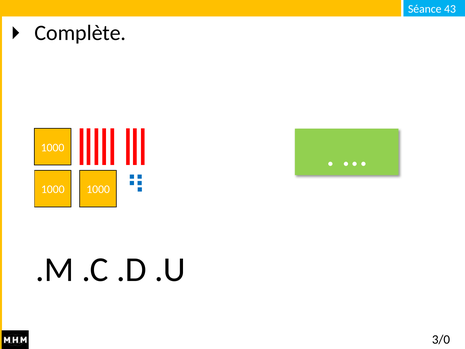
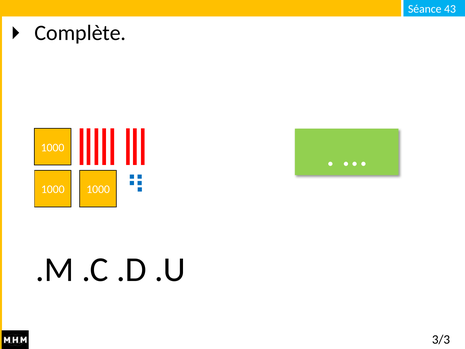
3/0: 3/0 -> 3/3 (441, 339)
